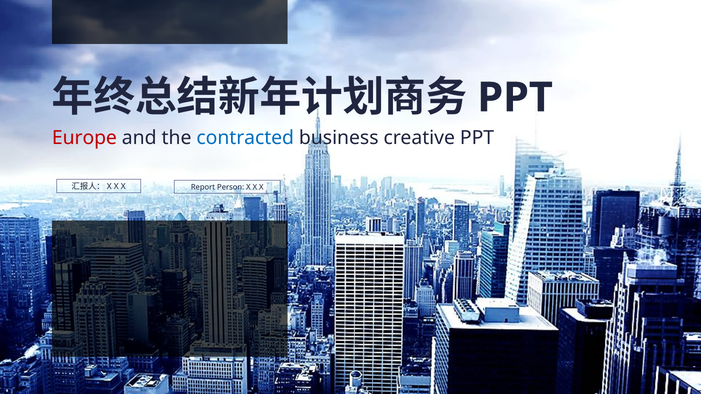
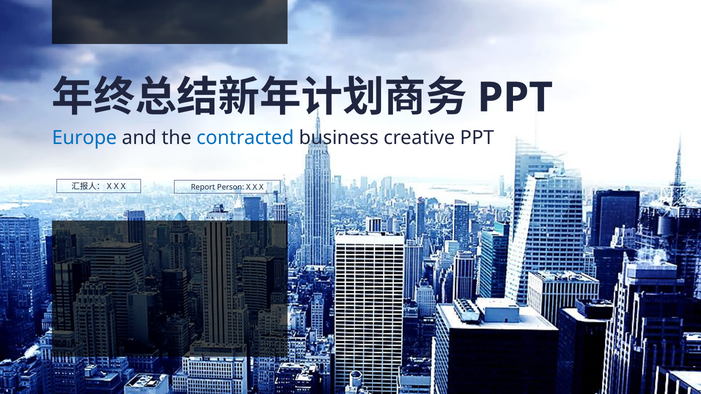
Europe colour: red -> blue (84, 138)
